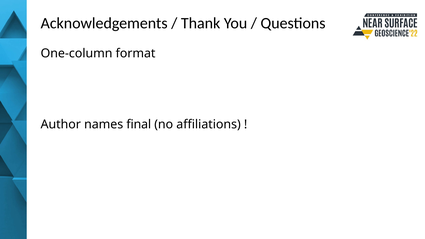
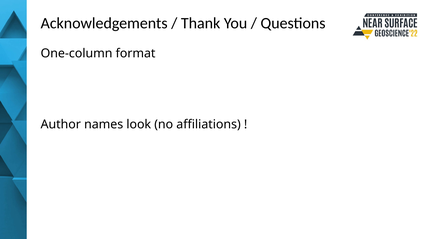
final: final -> look (139, 124)
